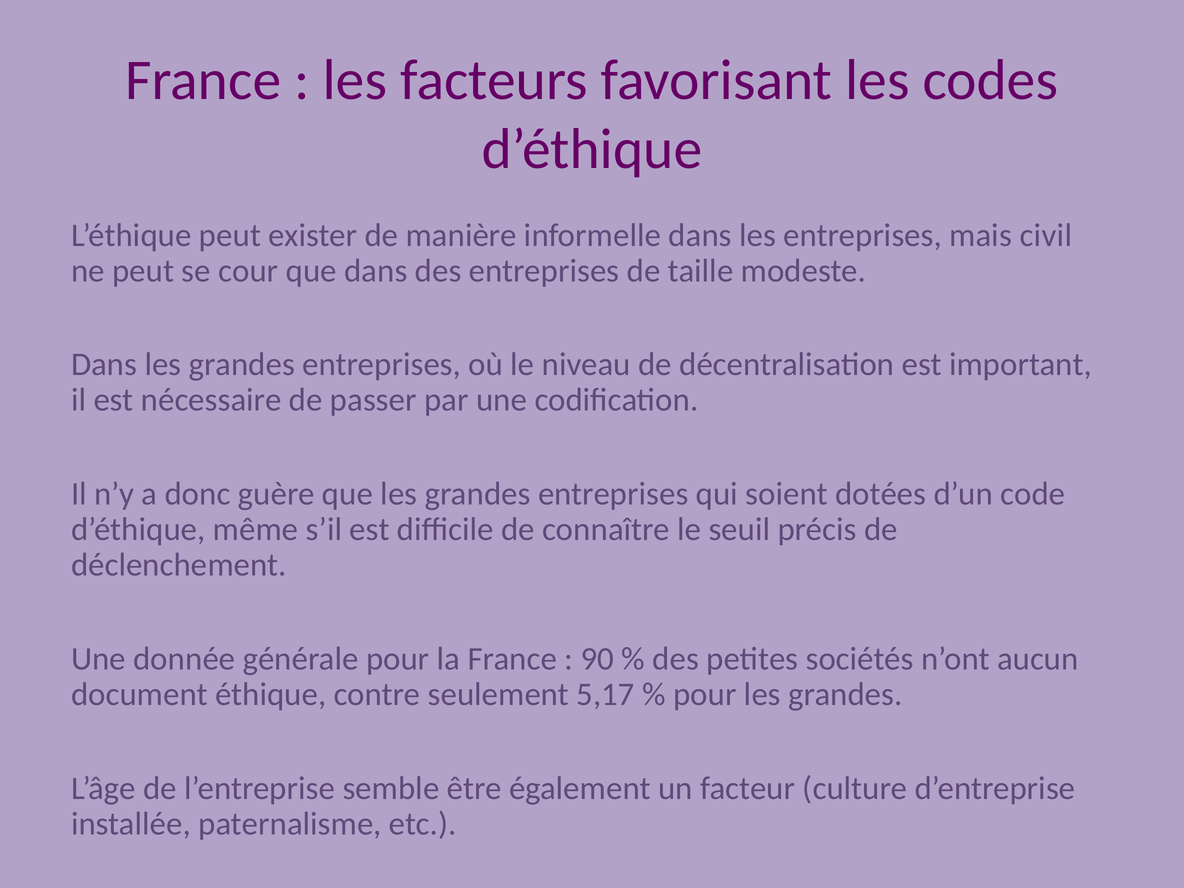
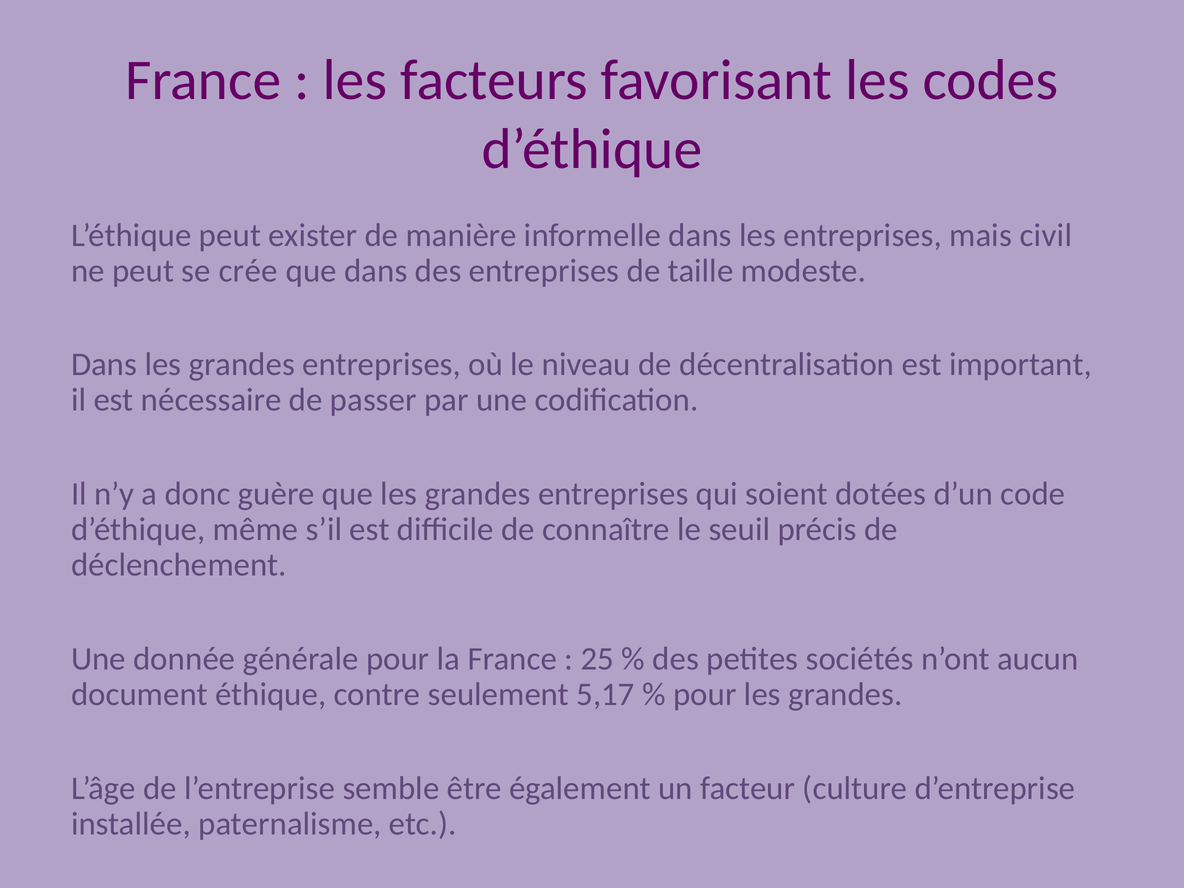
cour: cour -> crée (248, 271)
90: 90 -> 25 (597, 659)
